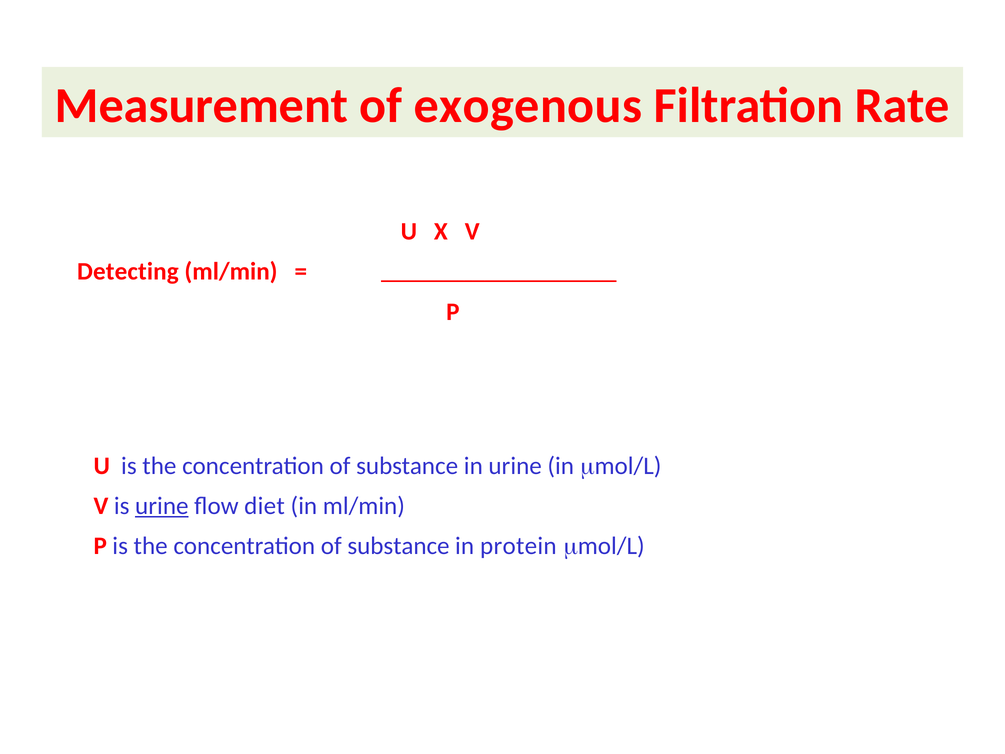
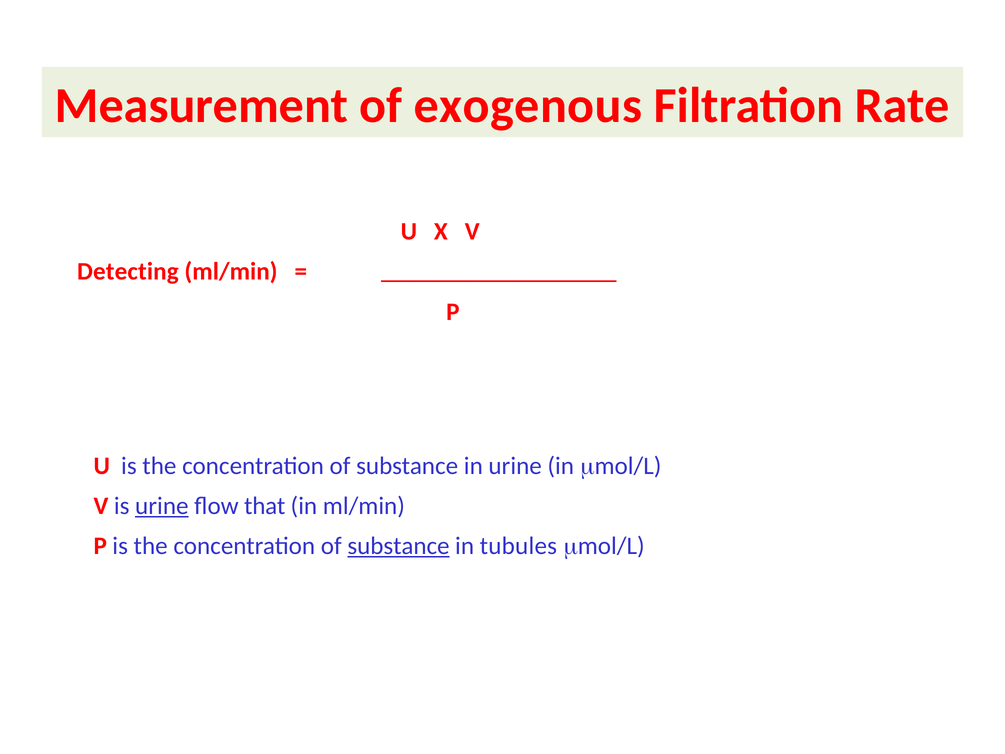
diet: diet -> that (265, 506)
substance underline: none -> present (399, 546)
protein: protein -> tubules (518, 546)
